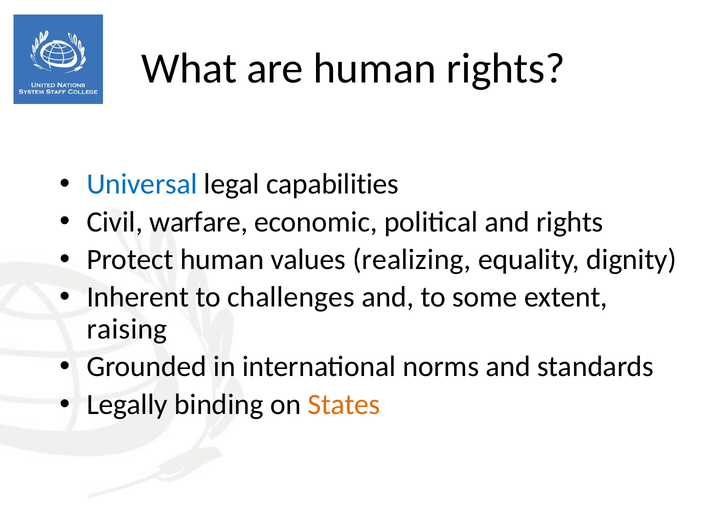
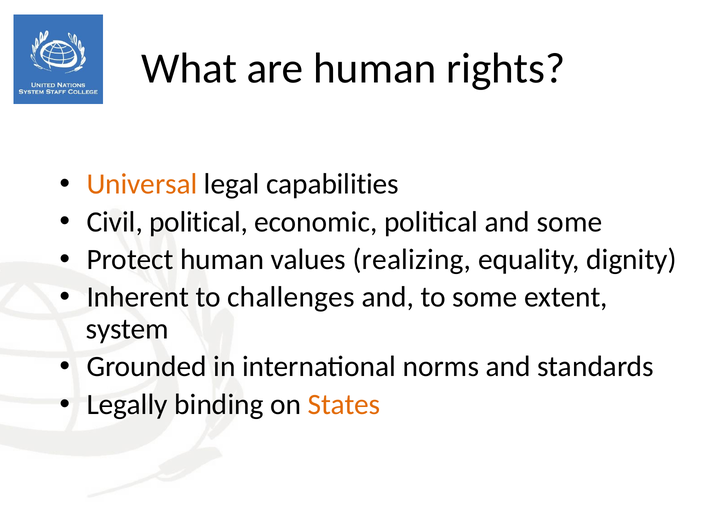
Universal colour: blue -> orange (142, 184)
Civil warfare: warfare -> political (199, 222)
and rights: rights -> some (570, 222)
raising: raising -> system (127, 329)
